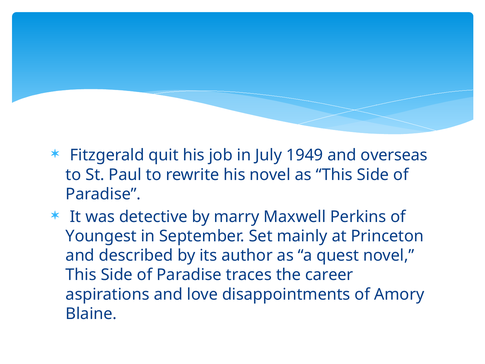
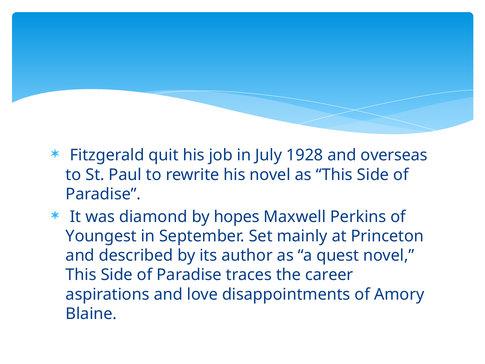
1949: 1949 -> 1928 (305, 155)
detective: detective -> diamond (153, 217)
marry: marry -> hopes (237, 217)
